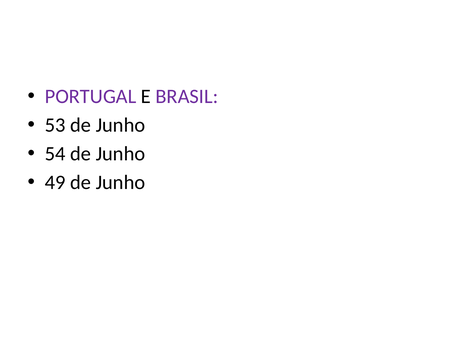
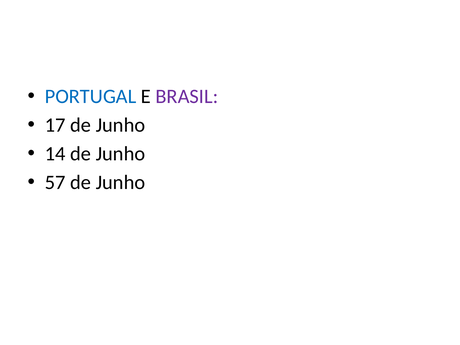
PORTUGAL colour: purple -> blue (91, 96)
53: 53 -> 17 (55, 125)
54: 54 -> 14 (55, 154)
49: 49 -> 57 (55, 182)
